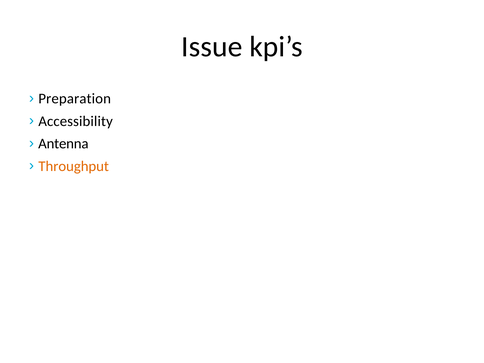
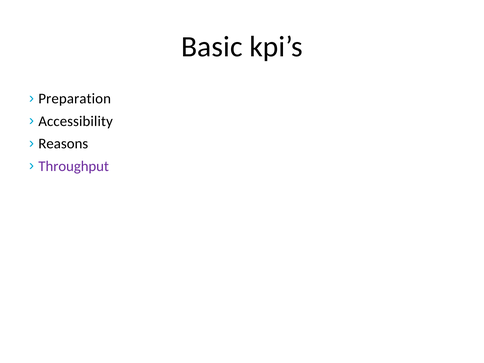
Issue: Issue -> Basic (212, 47)
Antenna: Antenna -> Reasons (63, 144)
Throughput colour: orange -> purple (74, 166)
